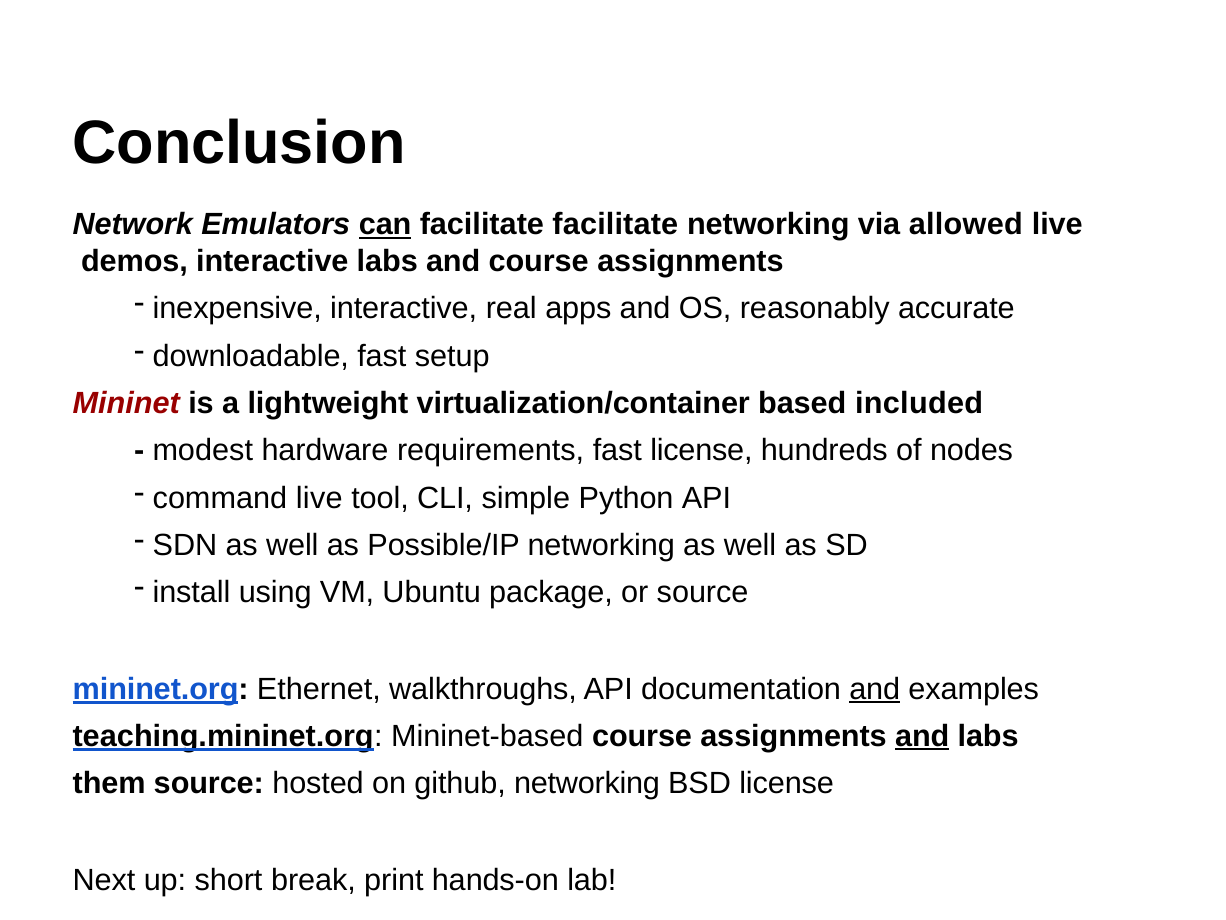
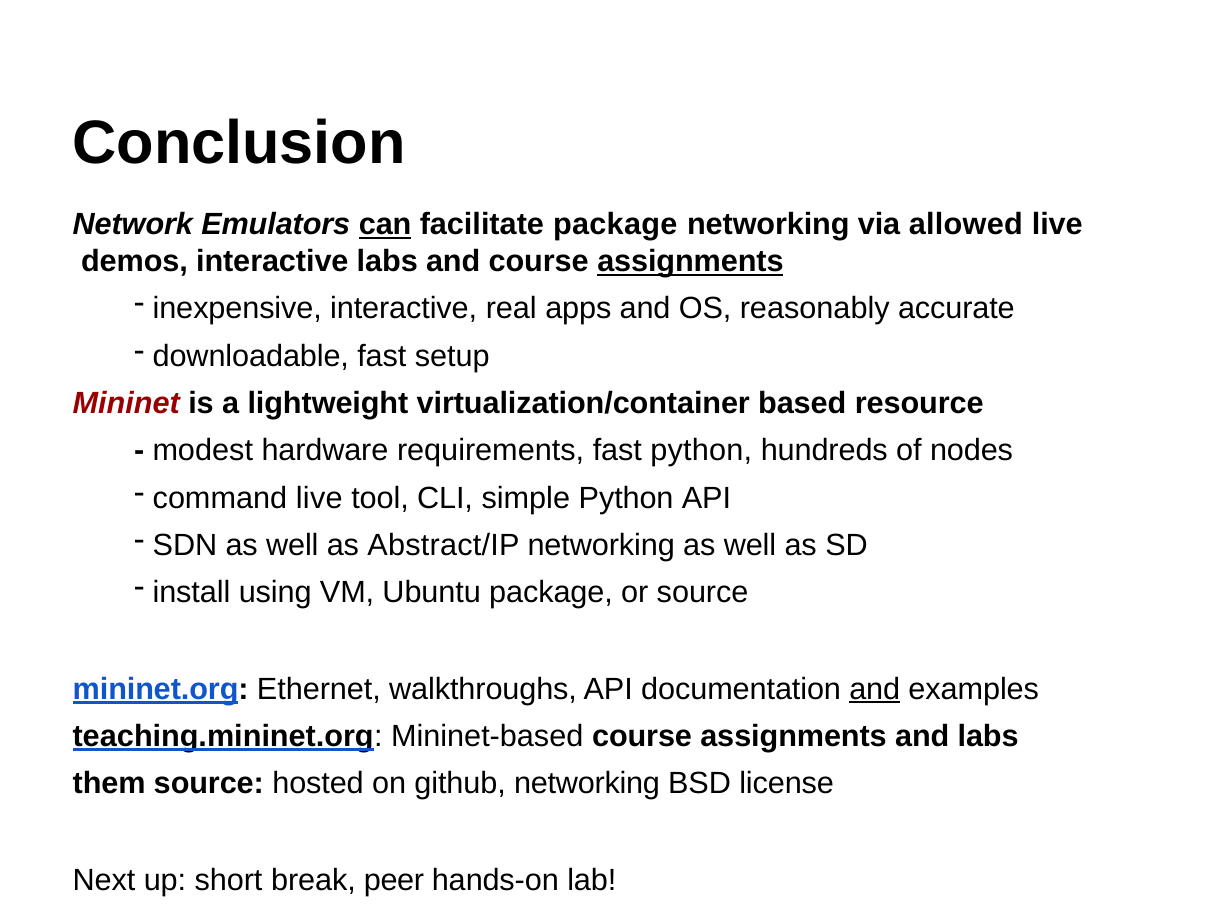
facilitate facilitate: facilitate -> package (615, 225)
assignments underline: none -> present (690, 261)
included: included -> resource (919, 403)
fast license: license -> python (701, 450)
Possible/IP: Possible/IP -> Abstract/IP (443, 545)
and underline: present -> none (922, 736)
print: print -> peer (394, 880)
